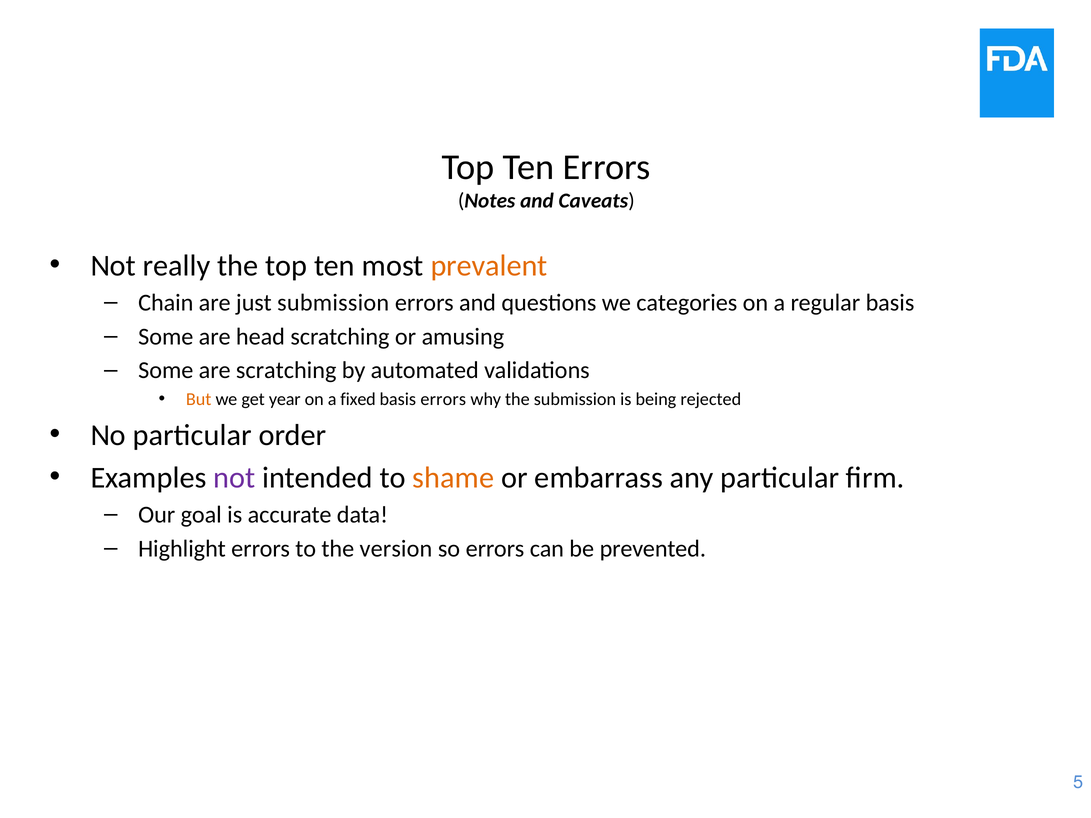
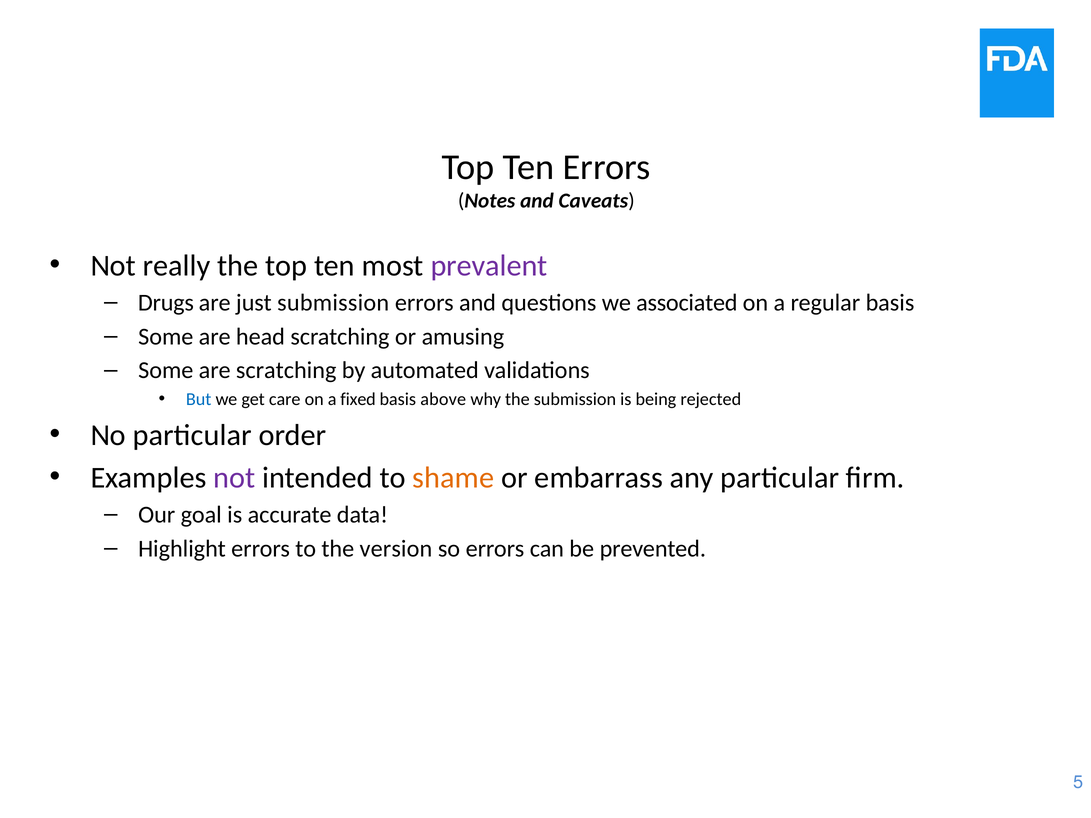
prevalent colour: orange -> purple (489, 266)
Chain: Chain -> Drugs (166, 303)
categories: categories -> associated (687, 303)
But colour: orange -> blue (199, 399)
year: year -> care (285, 399)
basis errors: errors -> above (443, 399)
